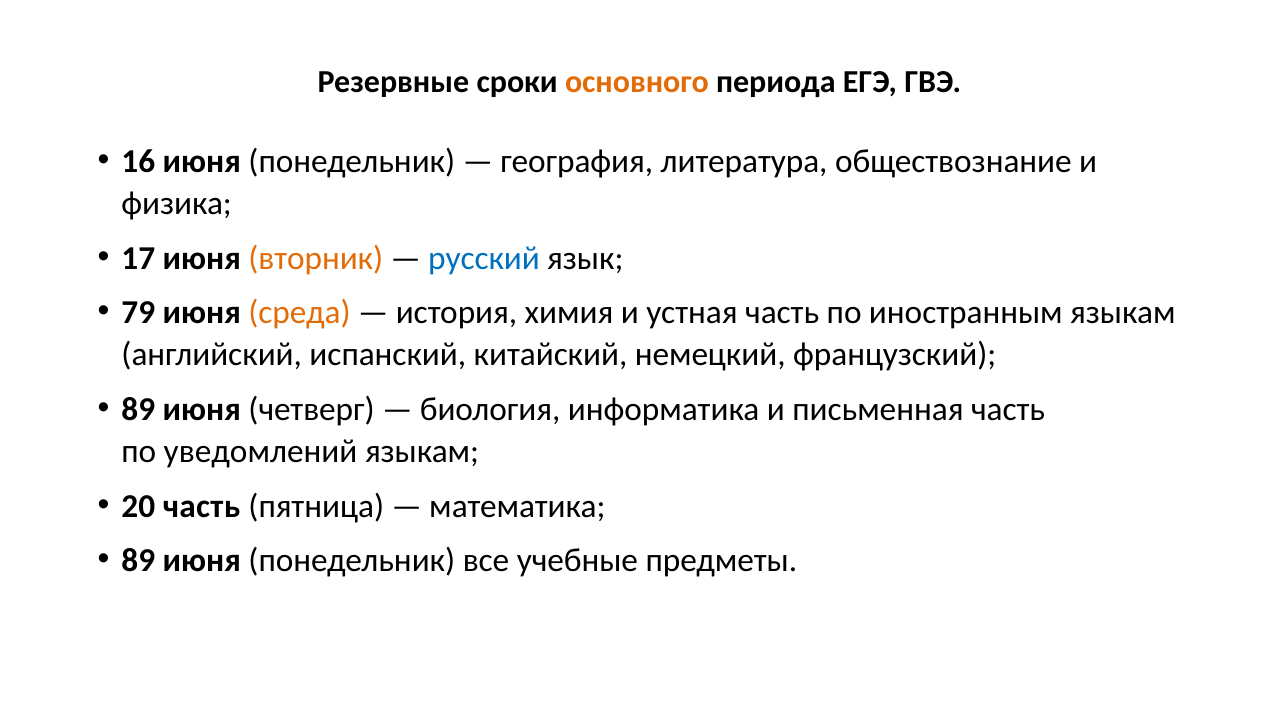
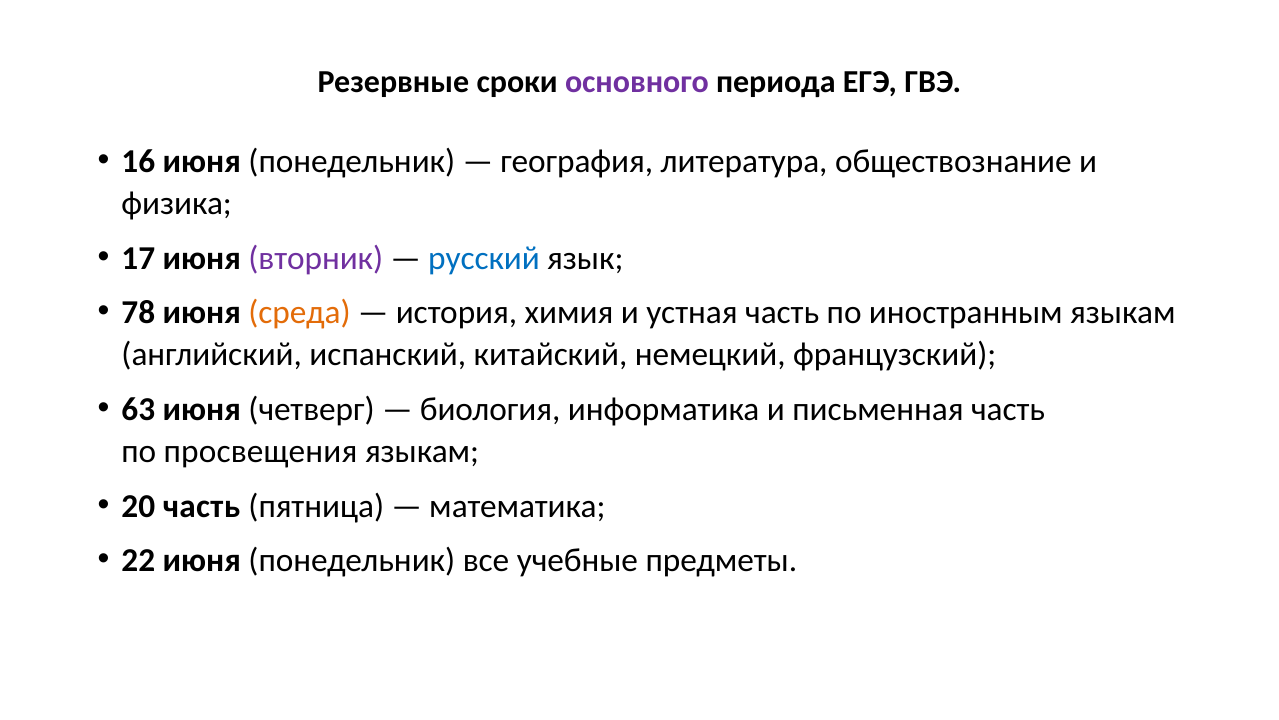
основного colour: orange -> purple (637, 82)
вторник colour: orange -> purple (316, 258)
79: 79 -> 78 (138, 312)
89: 89 -> 63 (138, 409)
уведомлений: уведомлений -> просвещения (261, 451)
89: 89 -> 22 (138, 560)
